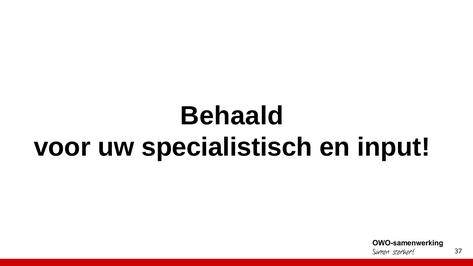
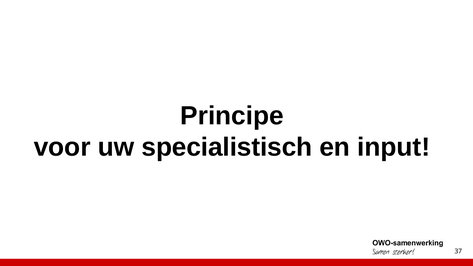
Behaald: Behaald -> Principe (232, 116)
